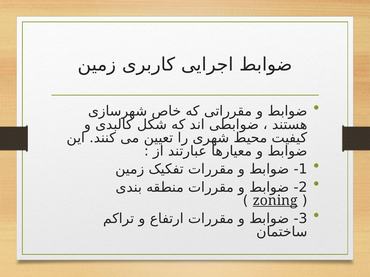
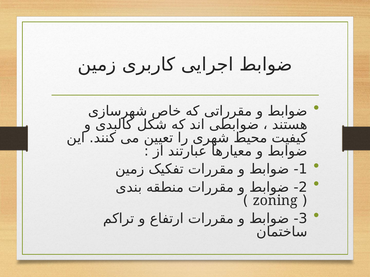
zoning underline: present -> none (275, 201)
